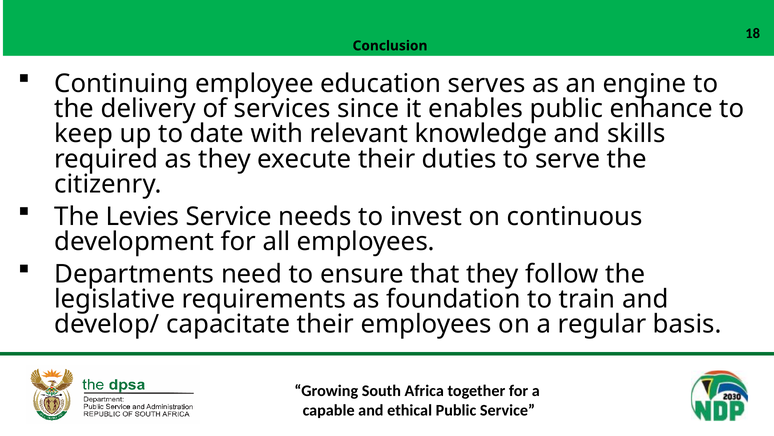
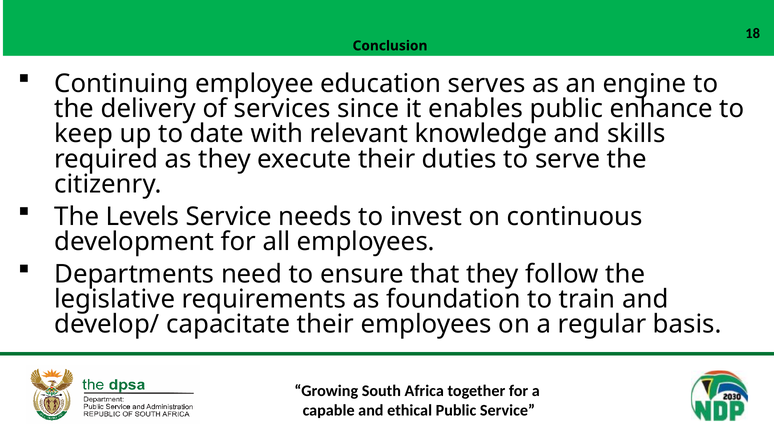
Levies: Levies -> Levels (142, 216)
